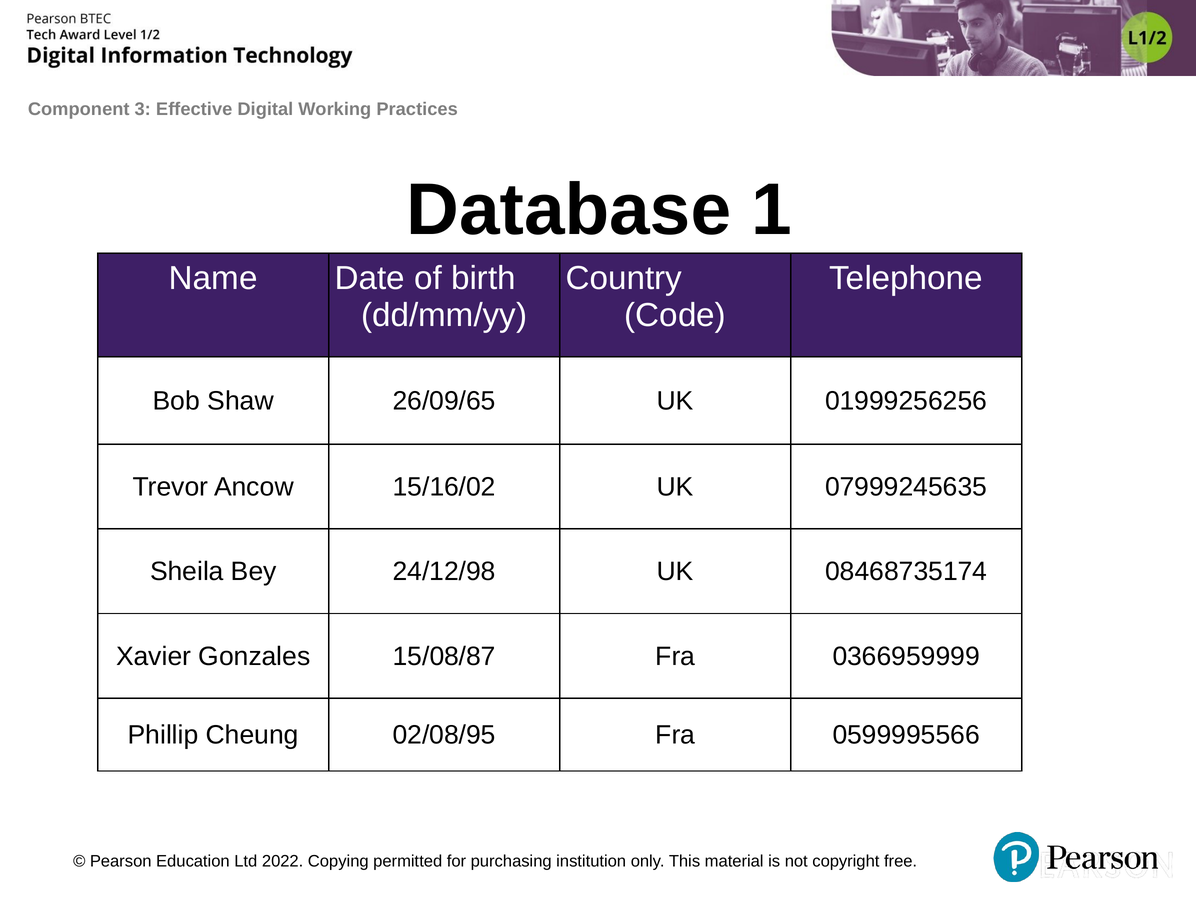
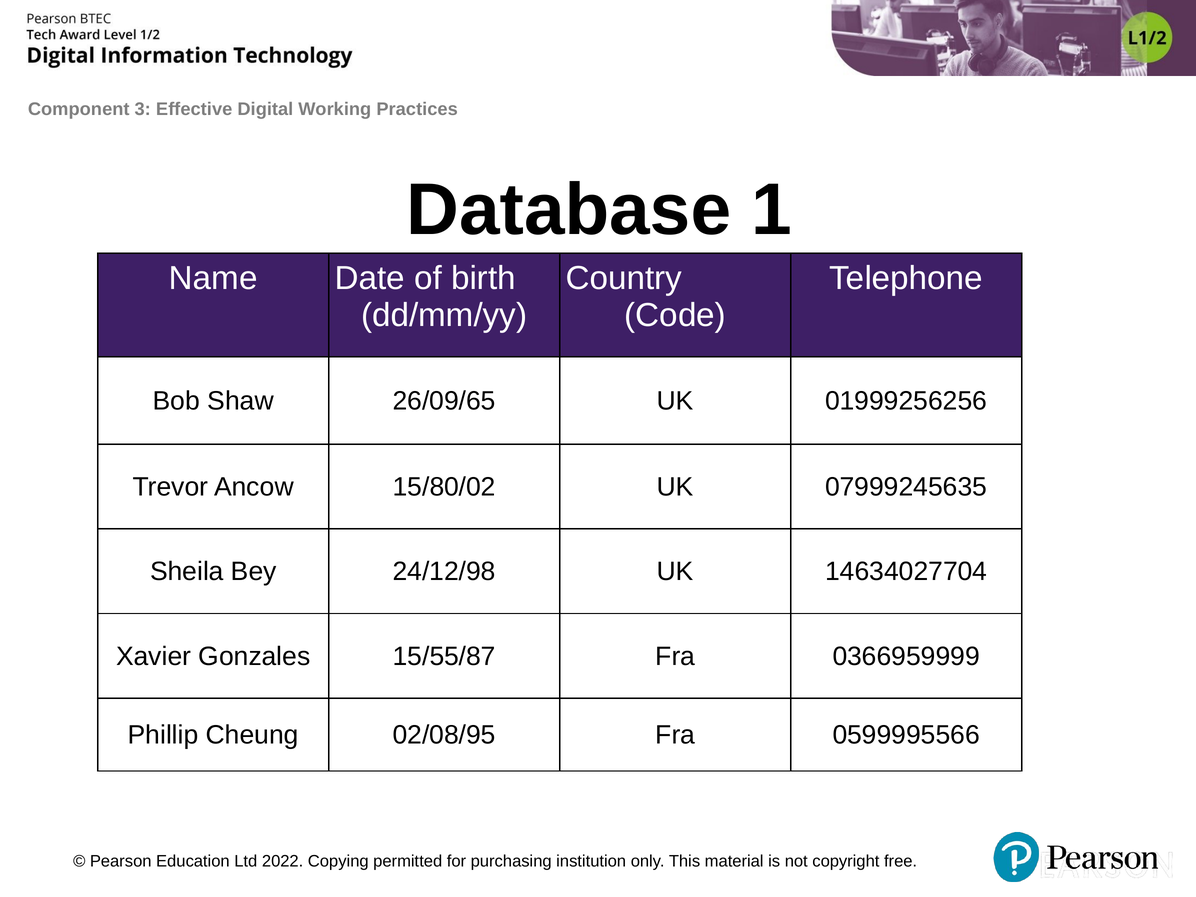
15/16/02: 15/16/02 -> 15/80/02 (444, 487)
08468735174: 08468735174 -> 14634027704 (906, 572)
15/08/87: 15/08/87 -> 15/55/87 (444, 656)
